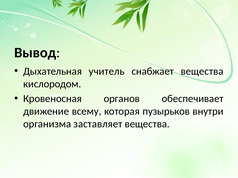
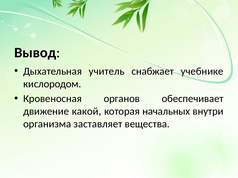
снабжает вещества: вещества -> учебнике (202, 71)
всему: всему -> какой (87, 112)
пузырьков: пузырьков -> начальных (166, 112)
